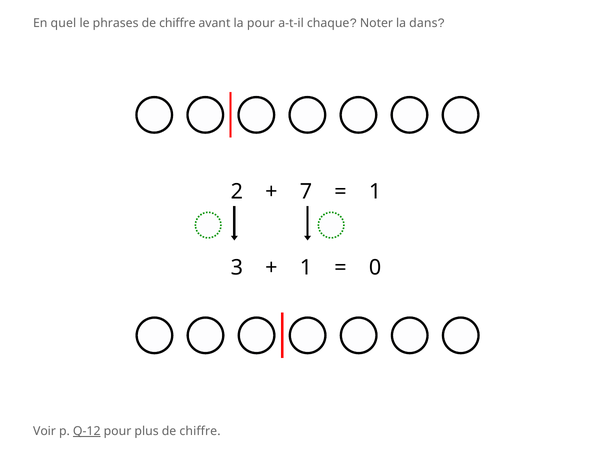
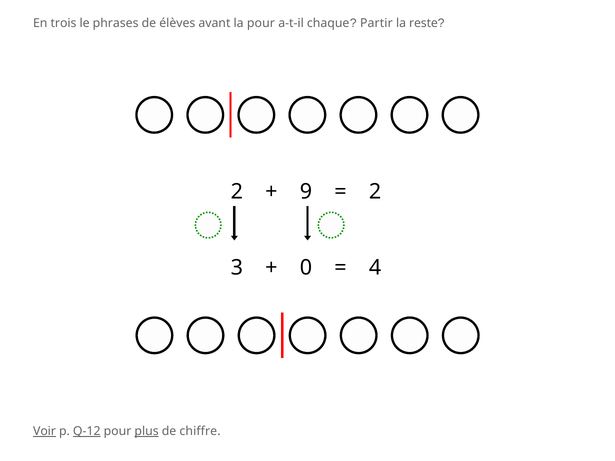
quel: quel -> trois (63, 23)
chiffre: chiffre -> élèves (177, 23)
Noter: Noter -> Partir (376, 23)
dans: dans -> reste (423, 23)
7: 7 -> 9 (306, 192)
1: 1 -> 2 (375, 192)
1: 1 -> 0 (306, 268)
0: 0 -> 4 (375, 268)
Voir underline: none -> present (44, 431)
plus underline: none -> present (147, 431)
